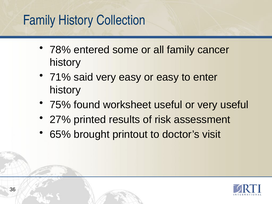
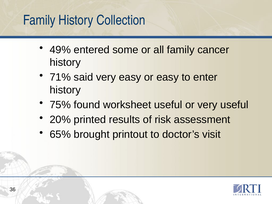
78%: 78% -> 49% (60, 50)
27%: 27% -> 20% (60, 120)
